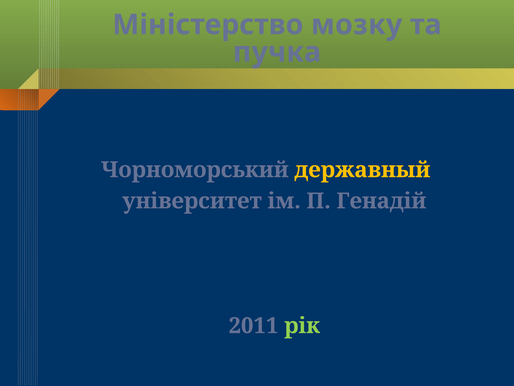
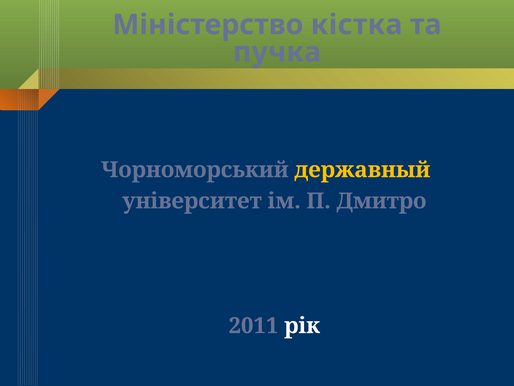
мозку: мозку -> кістка (357, 25)
Генадій: Генадій -> Дмитро (381, 201)
рік colour: light green -> white (302, 325)
